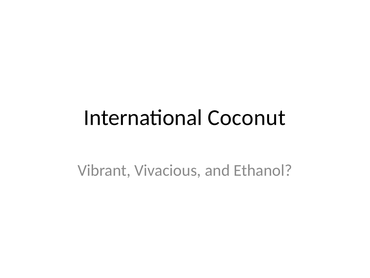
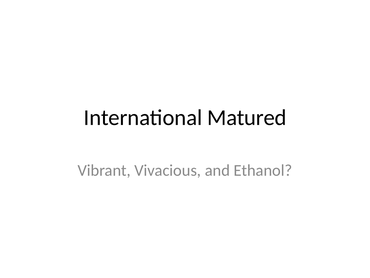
Coconut: Coconut -> Matured (247, 118)
